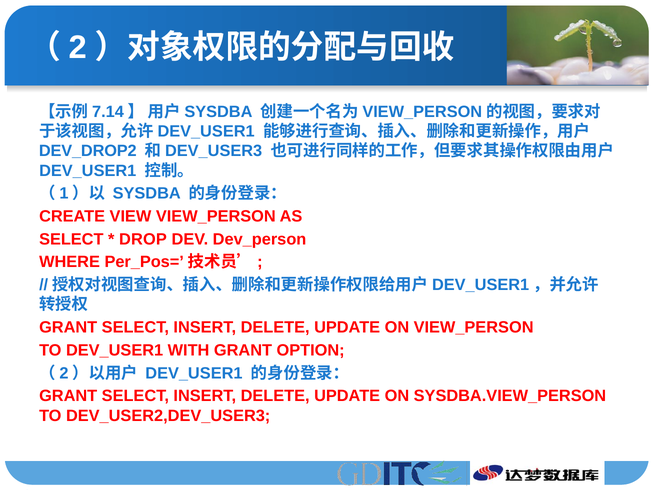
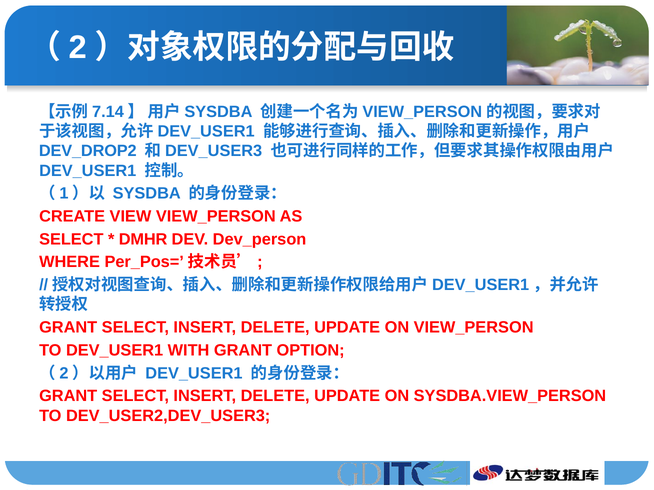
DROP: DROP -> DMHR (143, 239)
